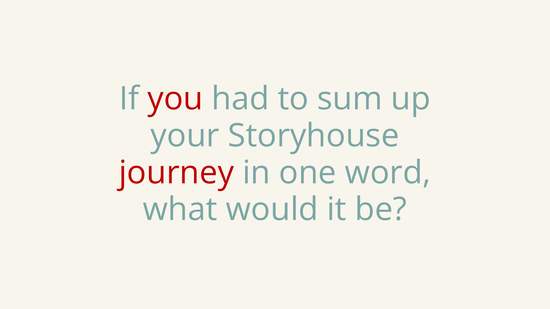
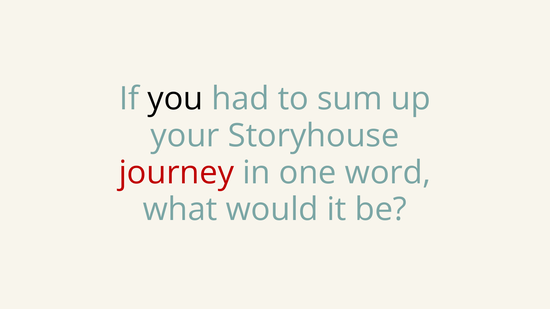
you colour: red -> black (175, 99)
